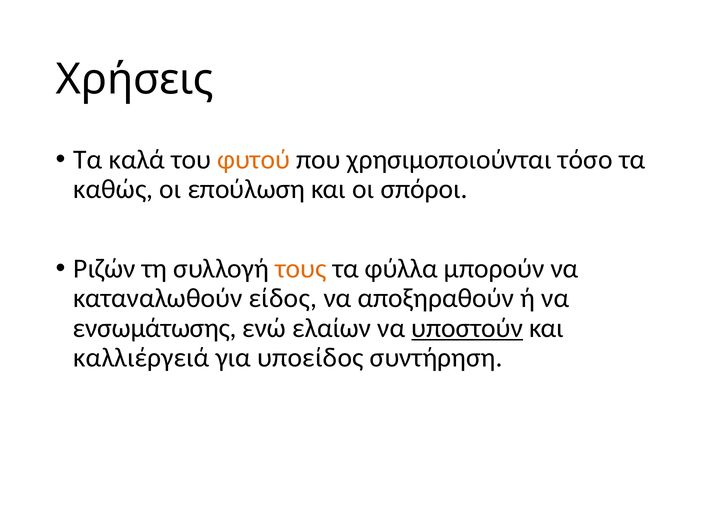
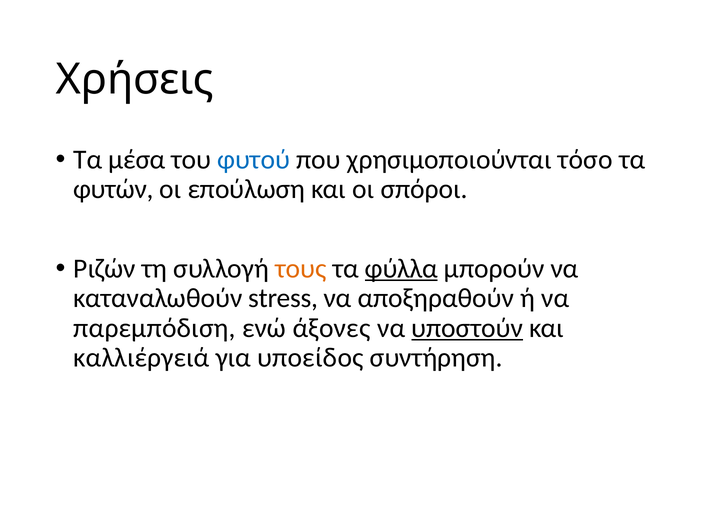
καλά: καλά -> μέσα (137, 160)
φυτού colour: orange -> blue (254, 160)
καθώς: καθώς -> φυτών (113, 189)
φύλλα underline: none -> present (401, 269)
είδος: είδος -> stress (283, 298)
ενσωμάτωσης: ενσωμάτωσης -> παρεμπόδιση (155, 328)
ελαίων: ελαίων -> άξονες (332, 328)
